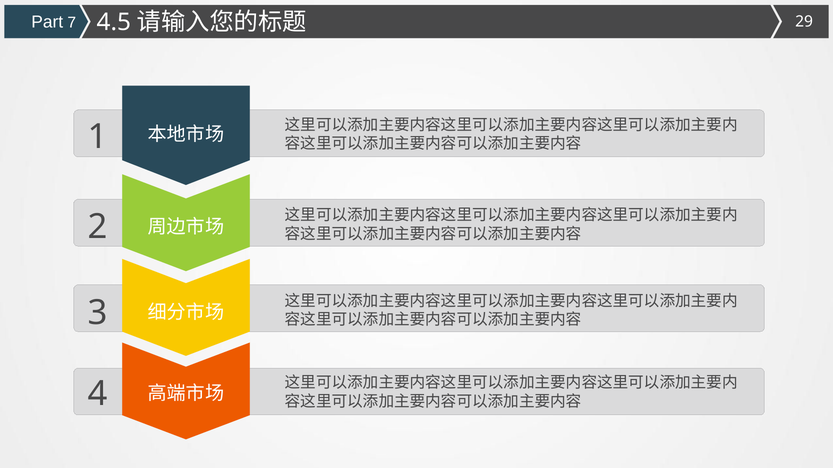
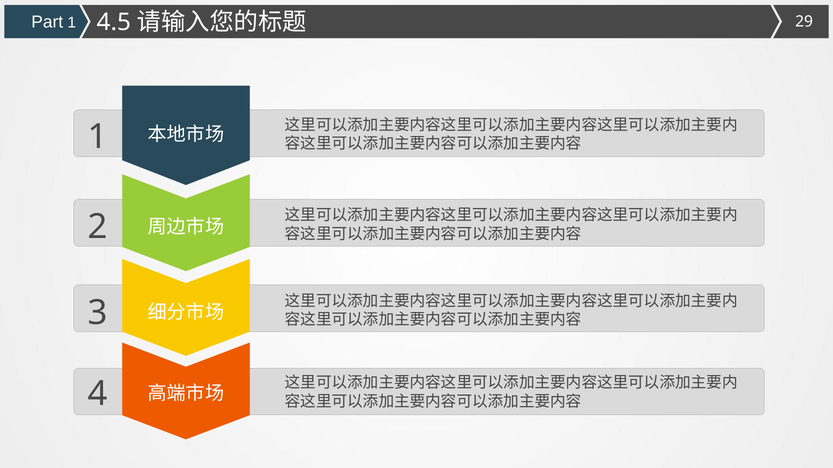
Part 7: 7 -> 1 (72, 23)
